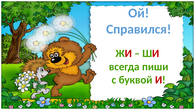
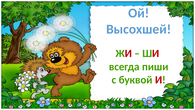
Справился: Справился -> Высохшей (139, 29)
